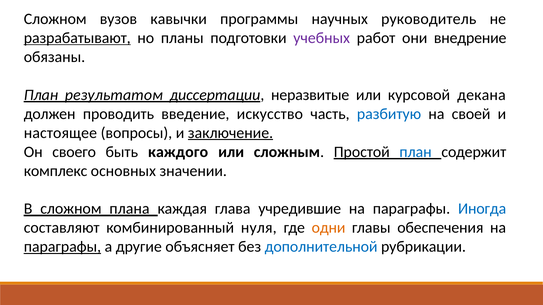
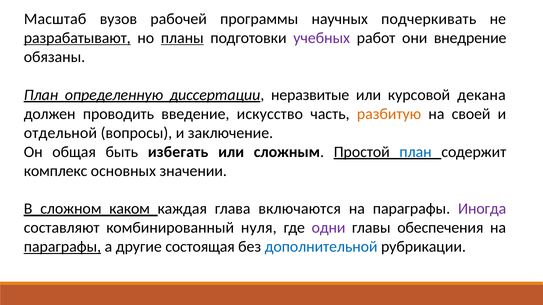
Сложном: Сложном -> Масштаб (55, 19)
кавычки: кавычки -> рабочей (179, 19)
руководитель: руководитель -> подчеркивать (429, 19)
планы underline: none -> present (182, 38)
результатом: результатом -> определенную (114, 95)
разбитую colour: blue -> orange (389, 114)
настоящее: настоящее -> отдельной (60, 133)
заключение underline: present -> none (231, 133)
своего: своего -> общая (74, 152)
каждого: каждого -> избегать (178, 152)
плана: плана -> каком (130, 209)
учредившие: учредившие -> включаются (300, 209)
Иногда colour: blue -> purple (482, 209)
одни colour: orange -> purple (329, 228)
объясняет: объясняет -> состоящая (200, 247)
